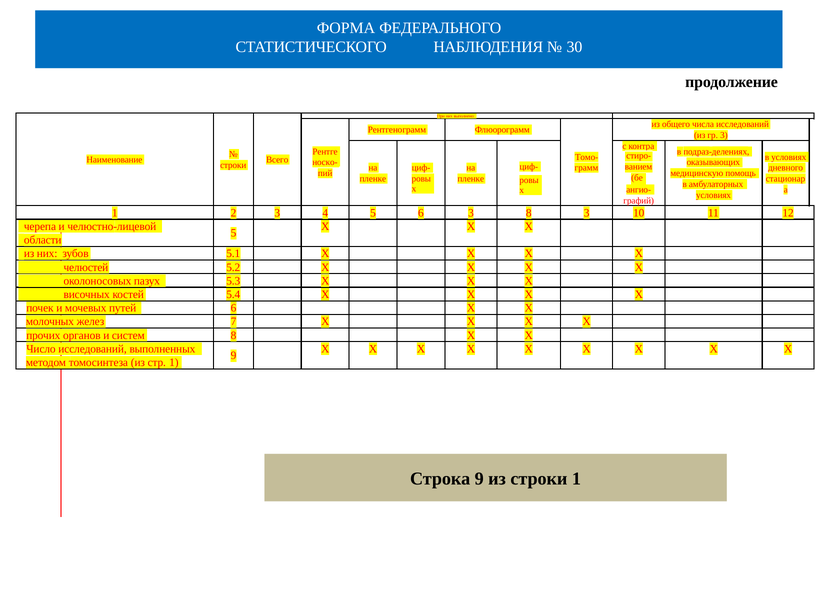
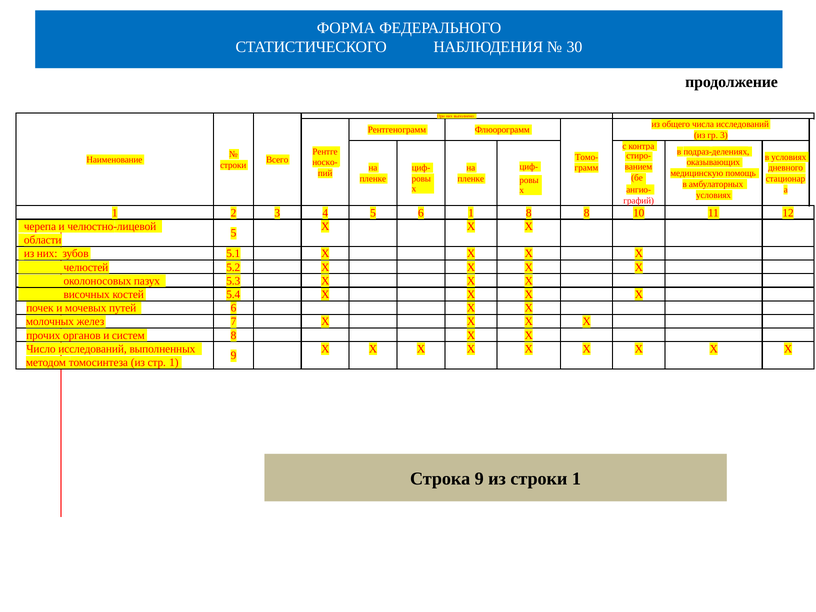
6 3: 3 -> 1 (471, 213)
8 3: 3 -> 8 (587, 213)
